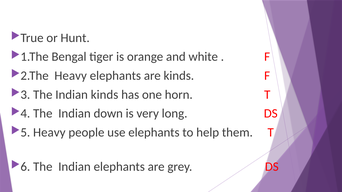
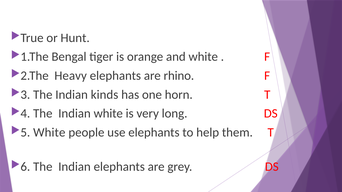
are kinds: kinds -> rhino (179, 76)
Indian down: down -> white (108, 114)
Heavy: Heavy -> White (49, 133)
